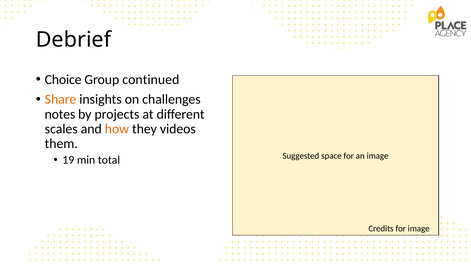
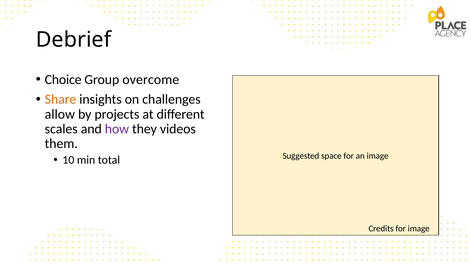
continued: continued -> overcome (151, 80)
notes: notes -> allow (60, 114)
how colour: orange -> purple (117, 129)
19: 19 -> 10 (68, 160)
